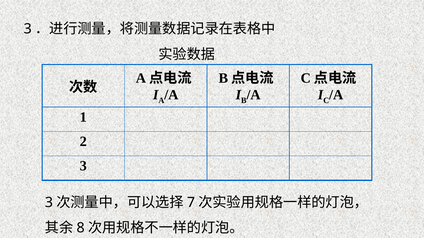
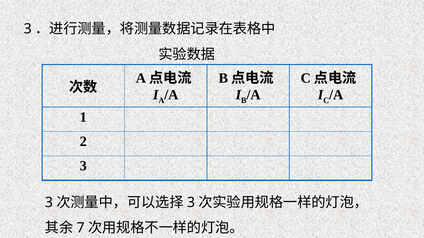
7: 7 -> 3 (191, 202)
8: 8 -> 7 (81, 228)
